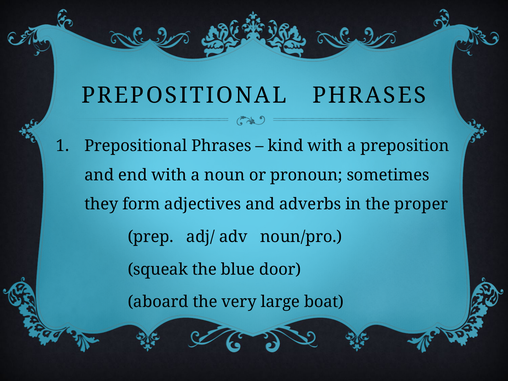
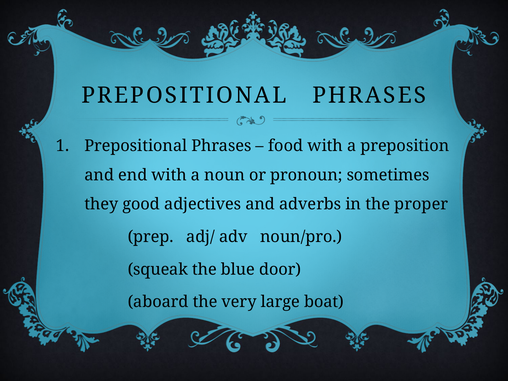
kind: kind -> food (286, 146)
form: form -> good (141, 204)
